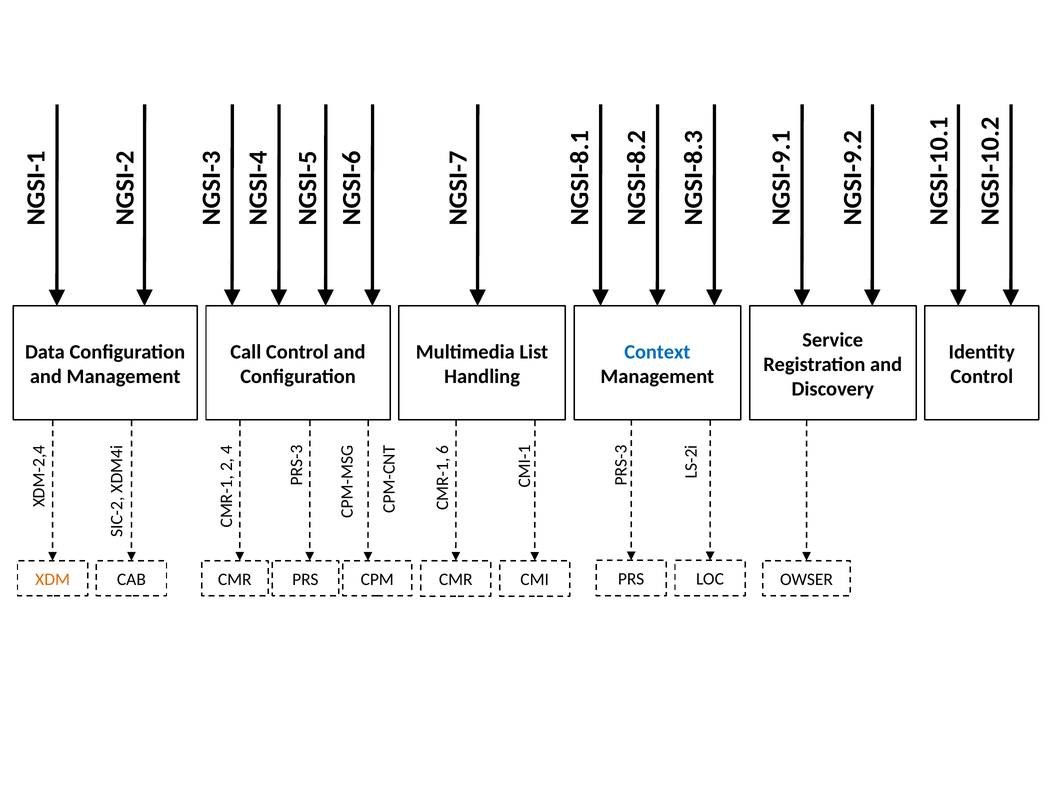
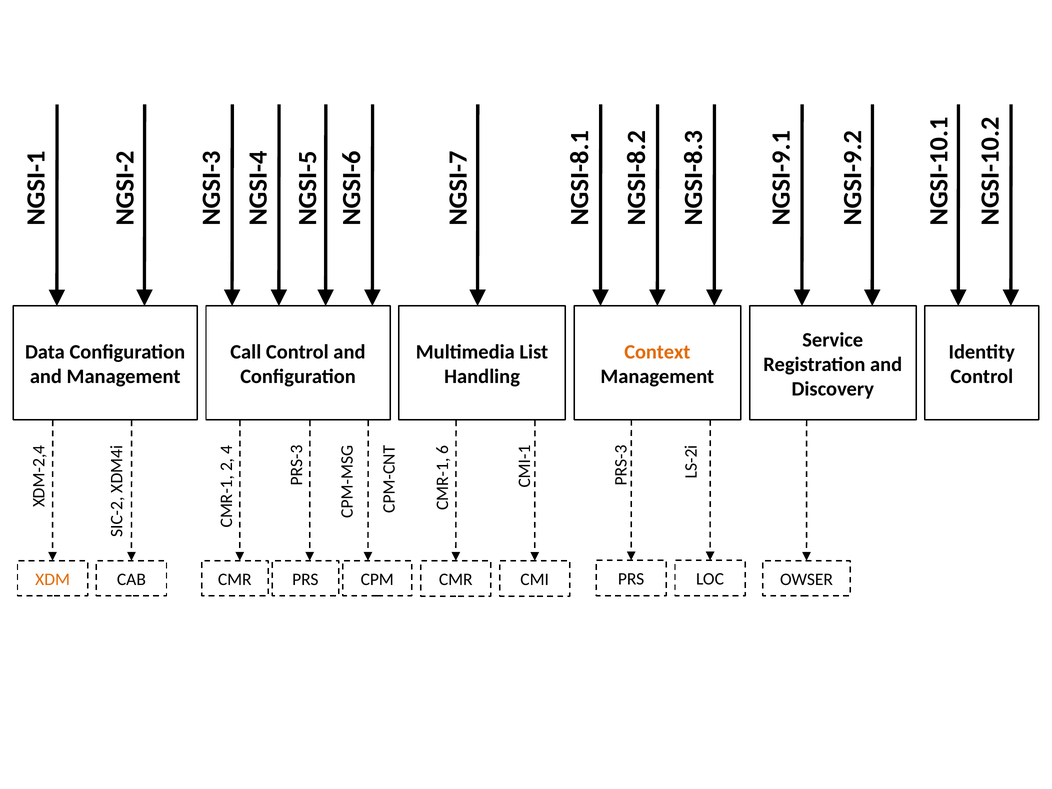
Context colour: blue -> orange (657, 352)
